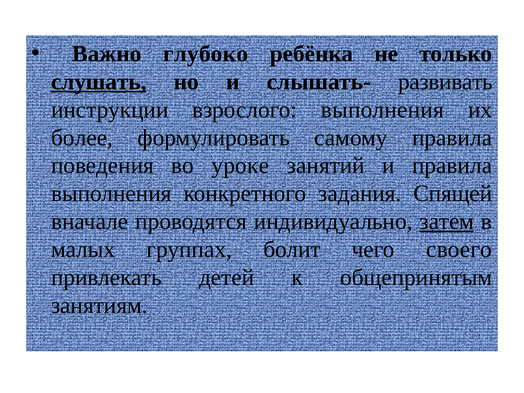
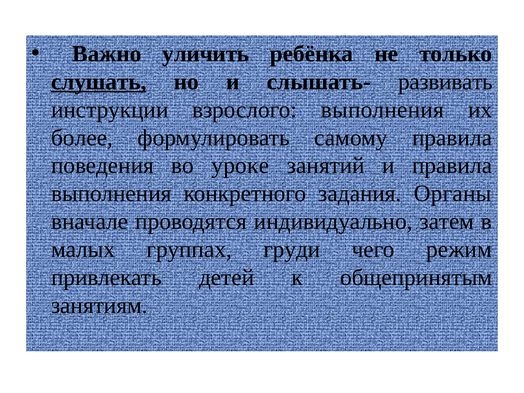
глубоко: глубоко -> уличить (206, 54)
Спящей: Спящей -> Органы (453, 194)
затем underline: present -> none (447, 222)
болит: болит -> груди (292, 249)
своего: своего -> режим (459, 249)
